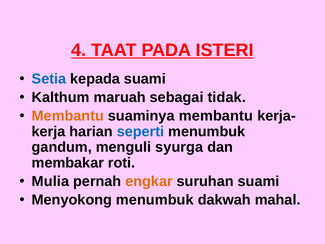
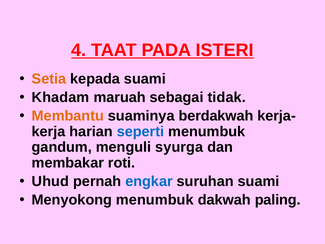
Setia colour: blue -> orange (49, 79)
Kalthum: Kalthum -> Khadam (61, 97)
suaminya membantu: membantu -> berdakwah (216, 116)
Mulia: Mulia -> Uhud (50, 181)
engkar colour: orange -> blue (149, 181)
mahal: mahal -> paling (278, 200)
